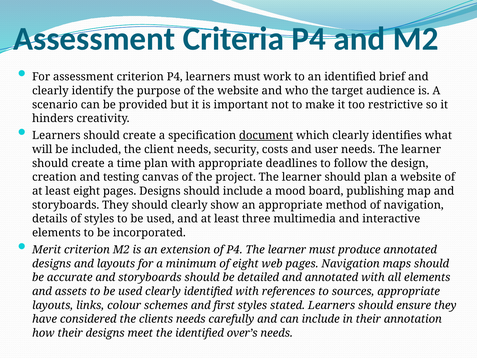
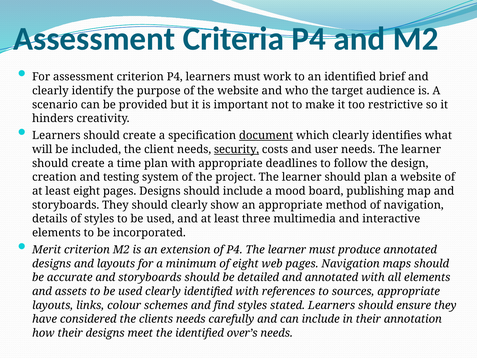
security underline: none -> present (237, 149)
canvas: canvas -> system (160, 177)
first: first -> find (224, 305)
